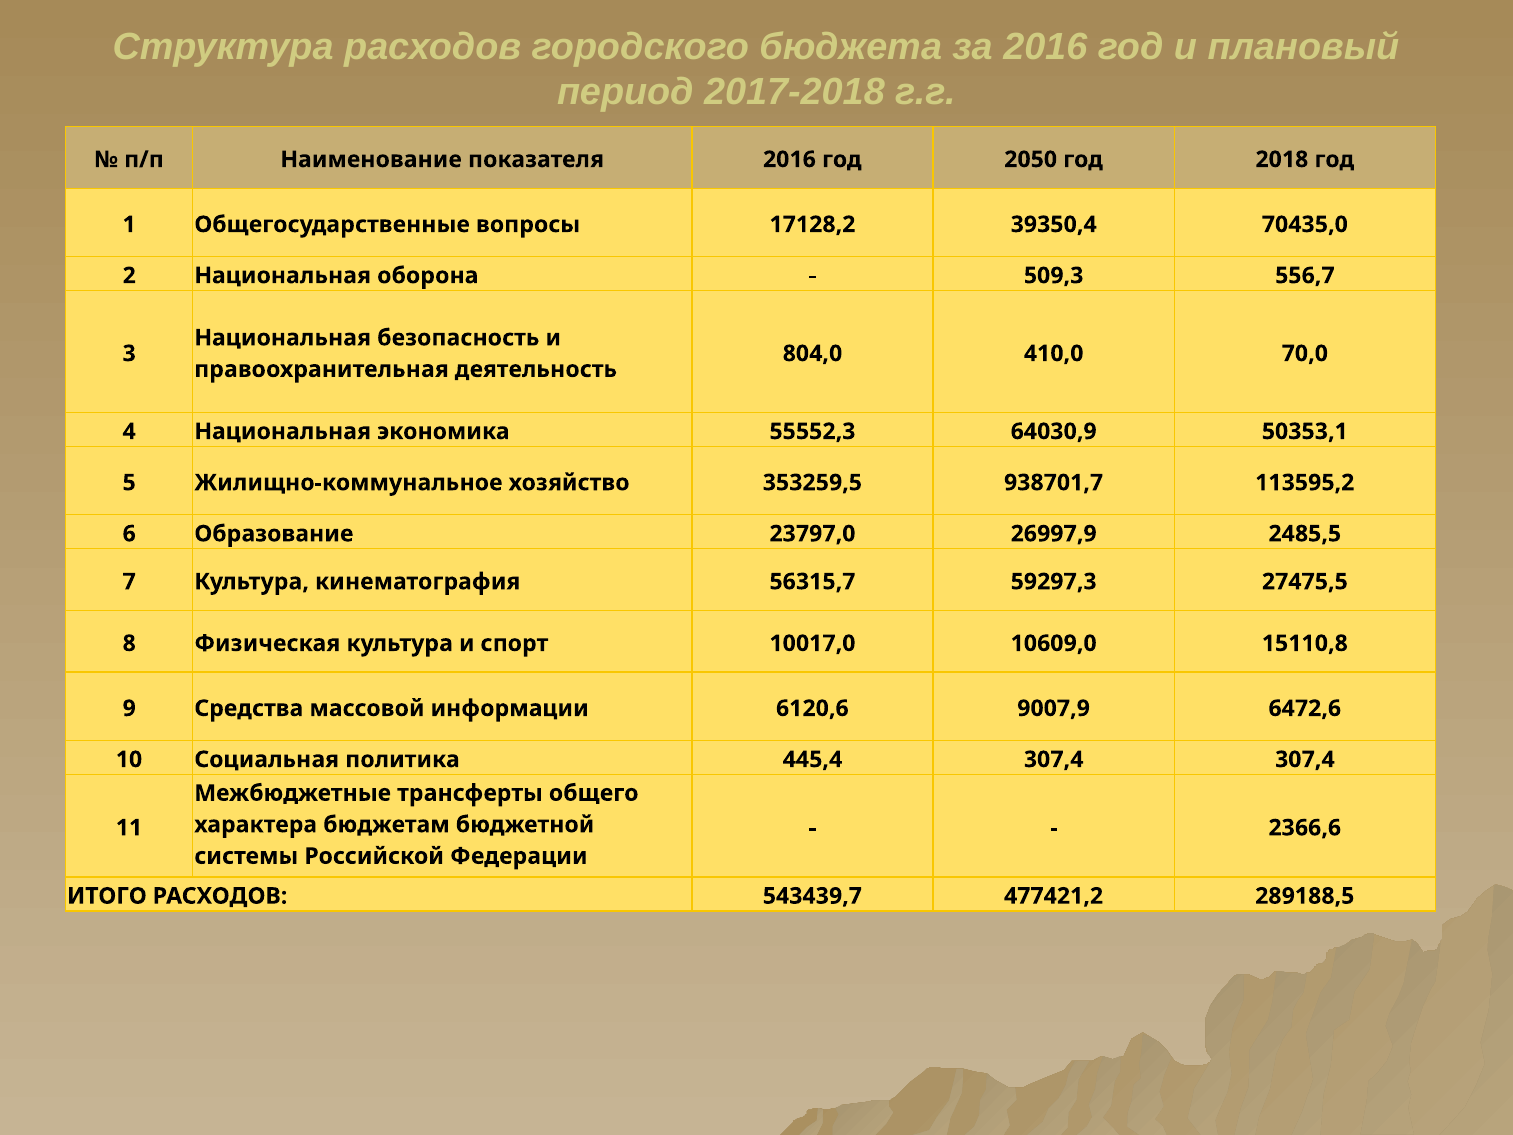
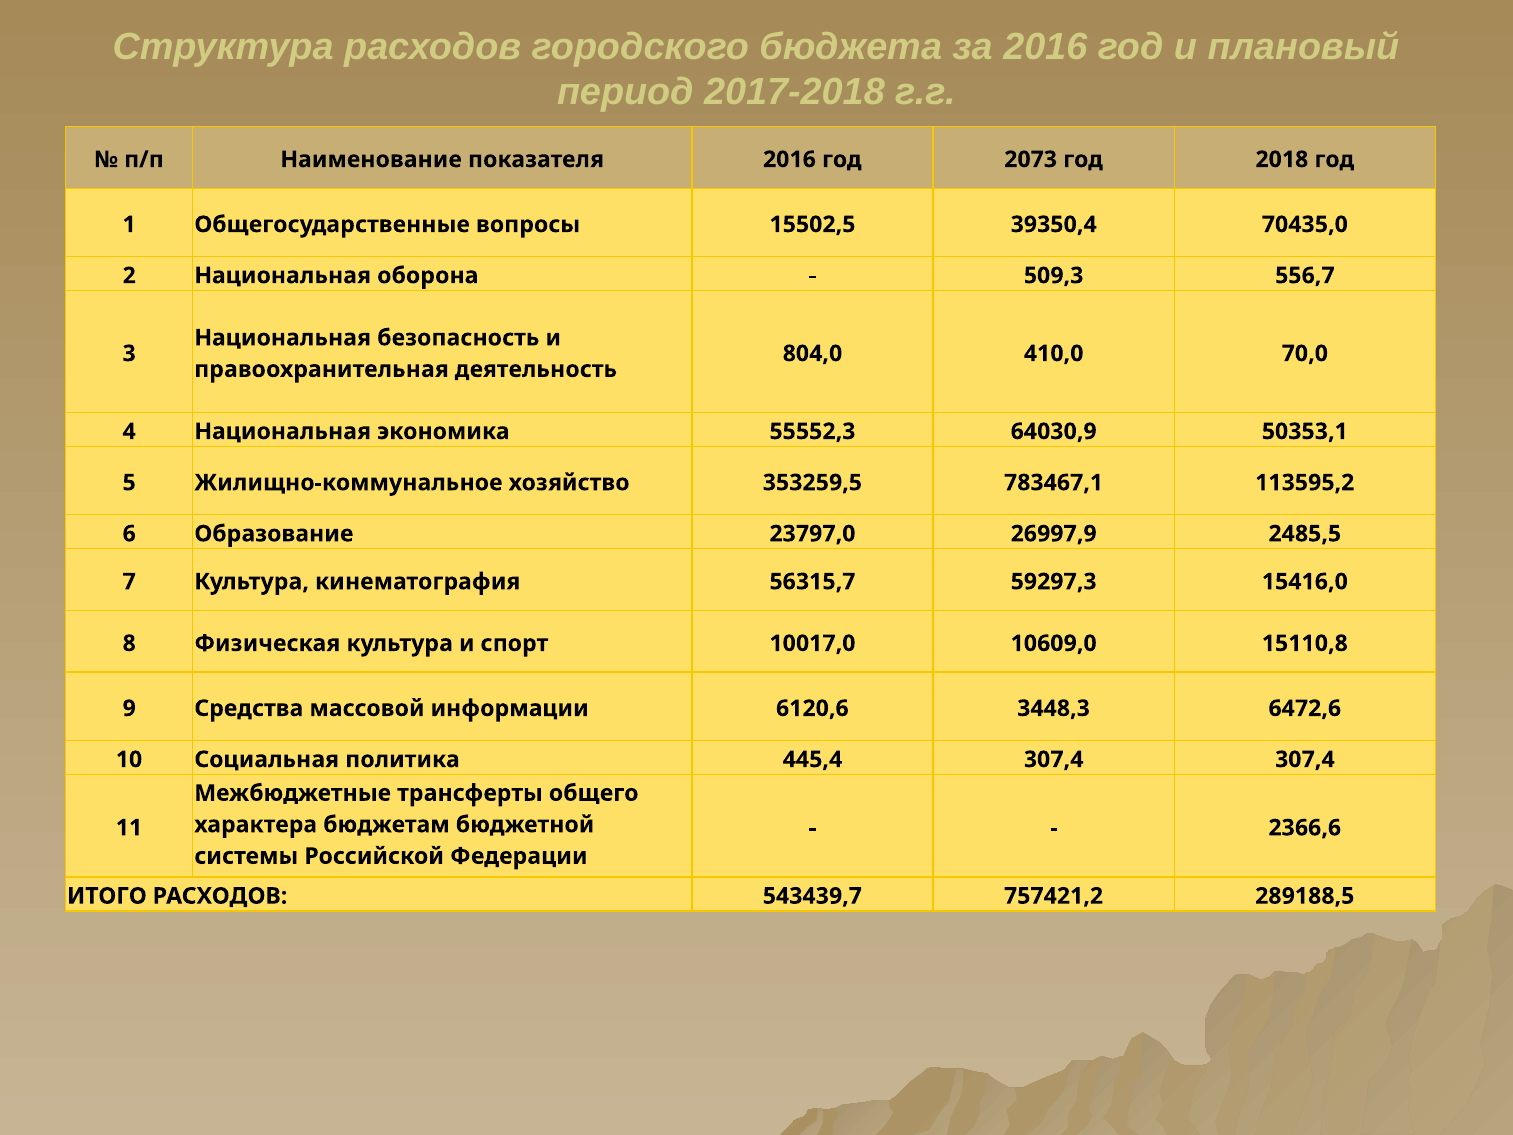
2050: 2050 -> 2073 (1031, 159)
17128,2: 17128,2 -> 15502,5 (812, 224)
938701,7: 938701,7 -> 783467,1 (1054, 483)
27475,5: 27475,5 -> 15416,0 (1305, 582)
9007,9: 9007,9 -> 3448,3 (1054, 708)
477421,2: 477421,2 -> 757421,2 (1054, 896)
